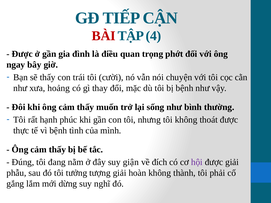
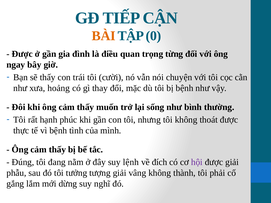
BÀI colour: red -> orange (104, 36)
4: 4 -> 0 (153, 36)
phớt: phớt -> từng (174, 54)
giận: giận -> lệnh (131, 162)
hoàn: hoàn -> vâng (137, 173)
